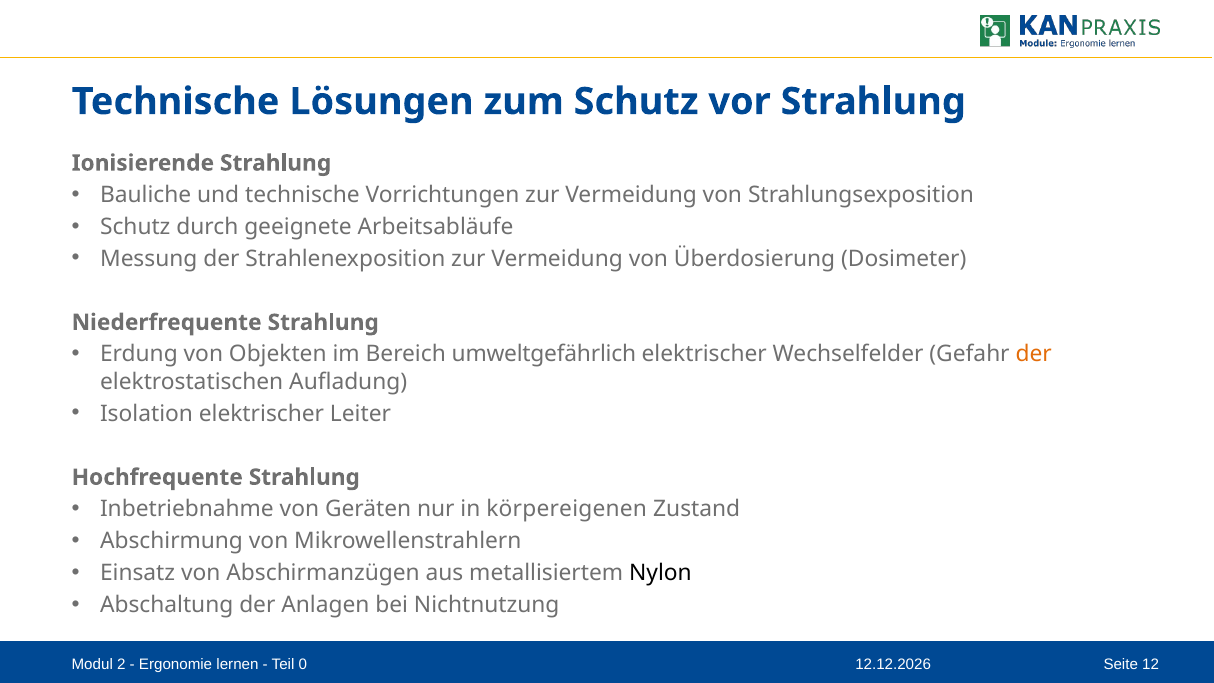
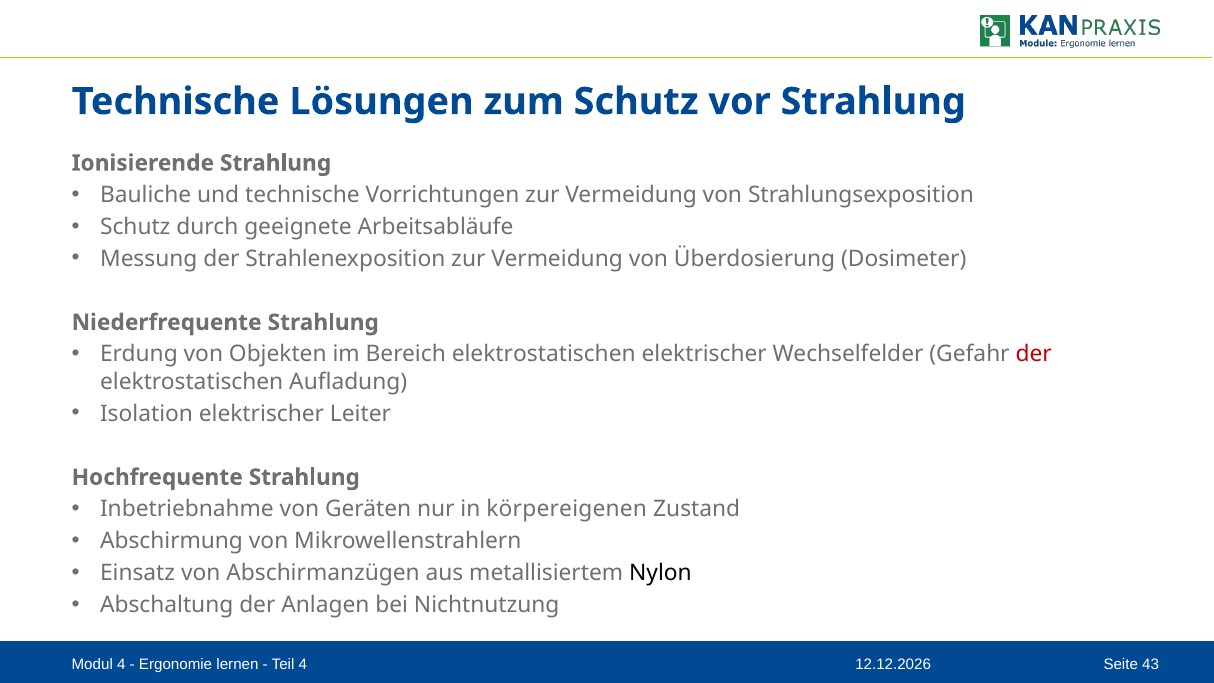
Bereich umweltgefährlich: umweltgefährlich -> elektrostatischen (544, 354)
der colour: orange -> red (1034, 354)
Modul 2: 2 -> 4 (121, 664)
Teil 0: 0 -> 4 (303, 664)
12: 12 -> 43 (1151, 664)
